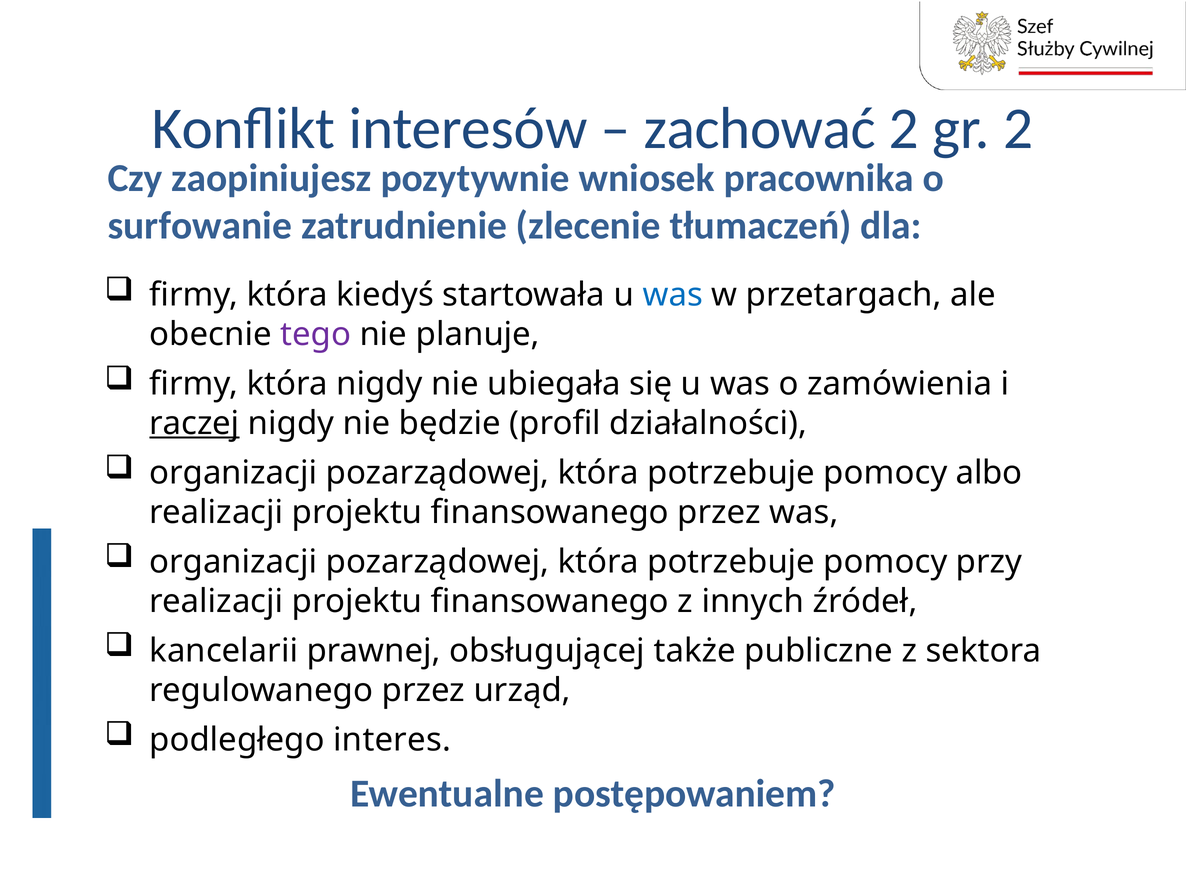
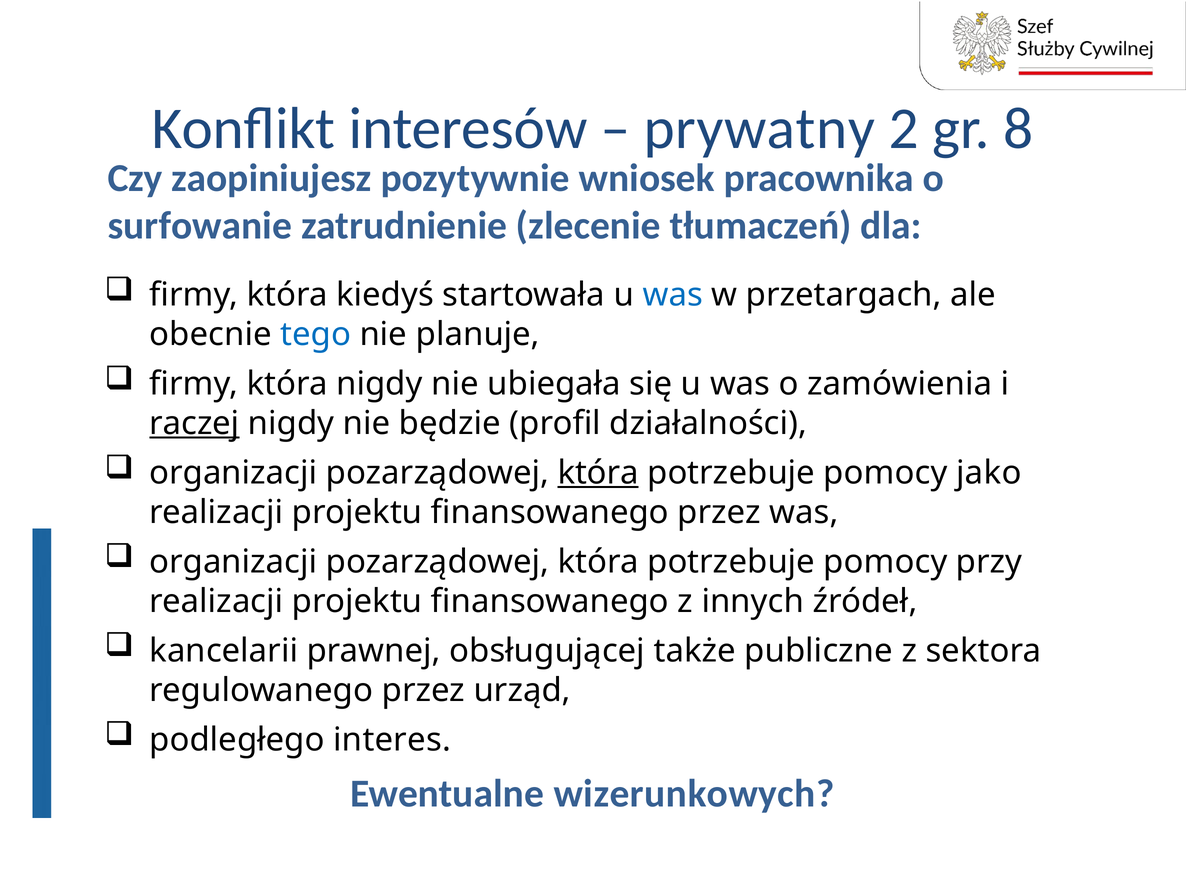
zachować: zachować -> prywatny (759, 129)
gr 2: 2 -> 8 (1018, 129)
tego colour: purple -> blue (316, 335)
która underline: none -> present (598, 473)
albo: albo -> jako (989, 473)
postępowaniem: postępowaniem -> wizerunkowych (694, 794)
